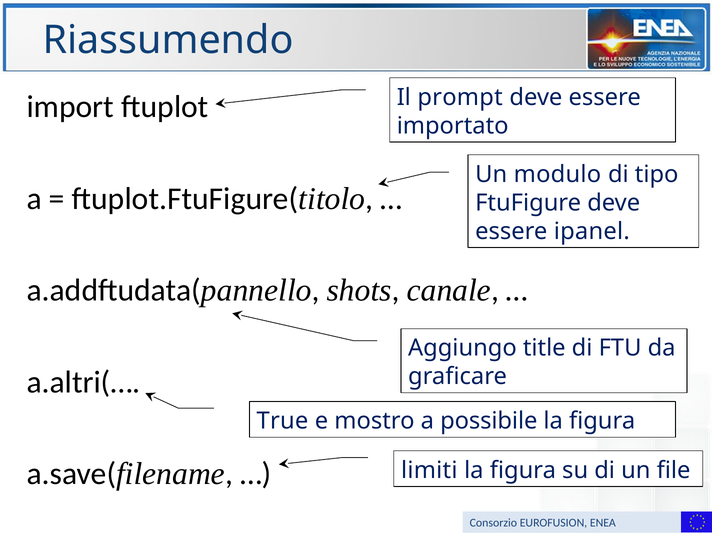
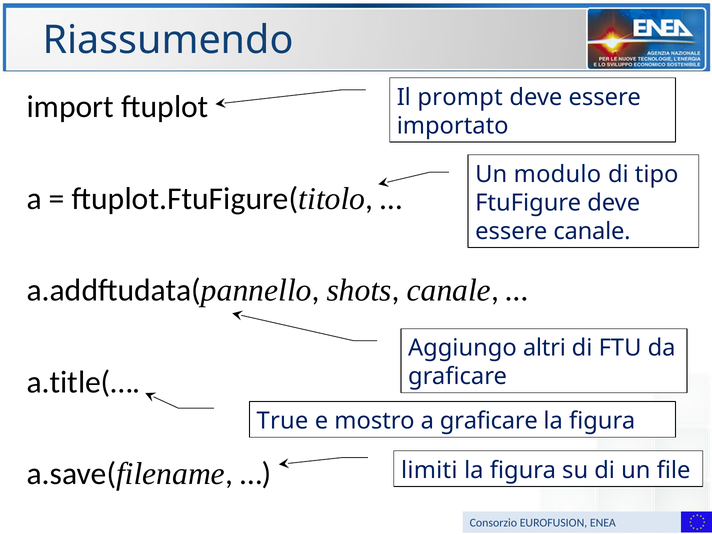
essere ipanel: ipanel -> canale (592, 231)
title: title -> altri (544, 348)
a.altri(…: a.altri(… -> a.title(… (83, 382)
a possibile: possibile -> graficare (489, 421)
